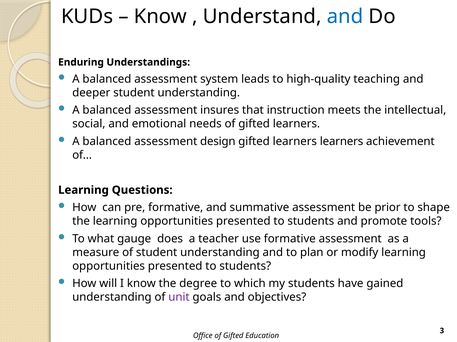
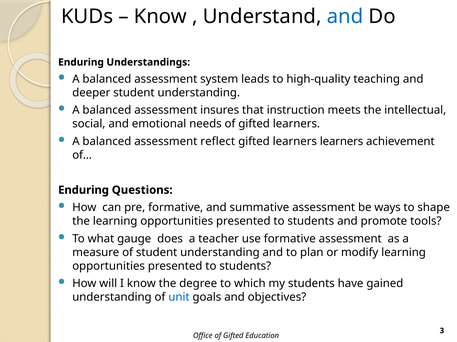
design: design -> reflect (218, 142)
Learning: Learning -> Enduring (84, 190)
prior: prior -> ways (388, 208)
unit colour: purple -> blue (179, 298)
